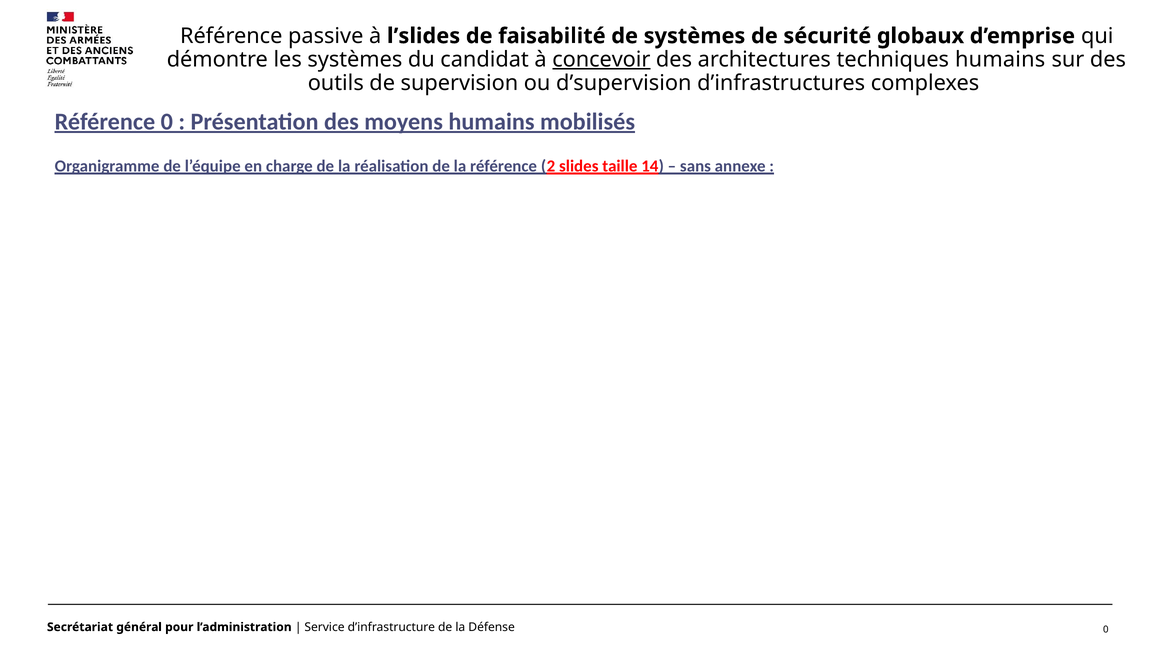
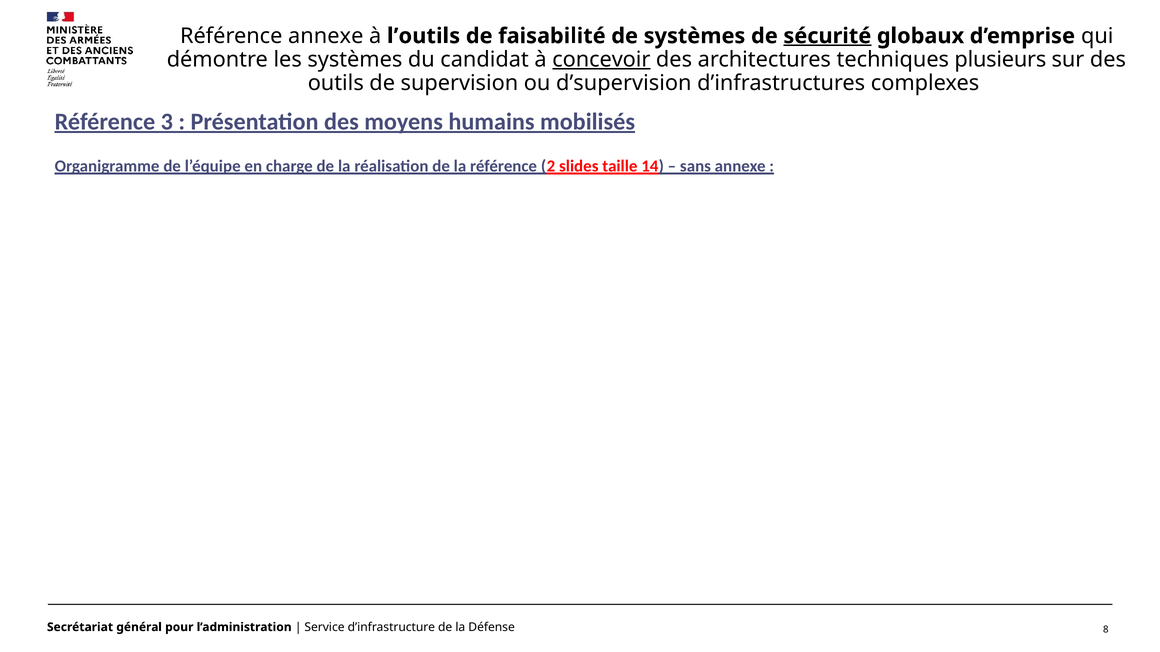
Référence passive: passive -> annexe (326, 36)
l’slides: l’slides -> l’outils (424, 36)
sécurité underline: none -> present (827, 36)
techniques humains: humains -> plusieurs (1000, 60)
Référence 0: 0 -> 3 (167, 122)
0: 0 -> 8 (1106, 630)
